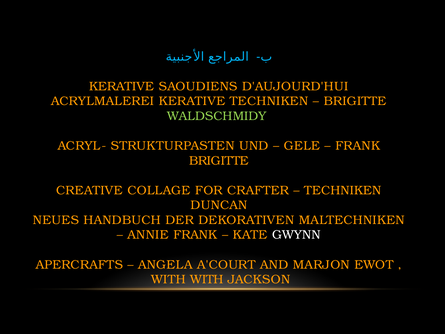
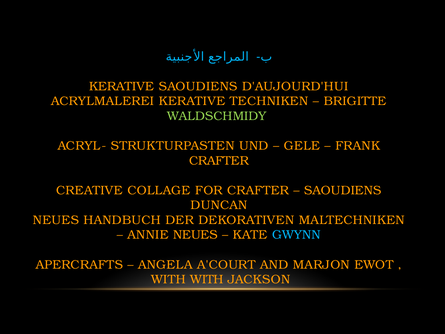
BRIGITTE: BRIGITTE -> CRAFTER (219, 161)
TECHNIKEN: TECHNIKEN -> SAOUDIENS (343, 190)
ANNIE FRANK: FRANK -> NEUES (195, 235)
GWYNN colour: white -> light blue (296, 235)
